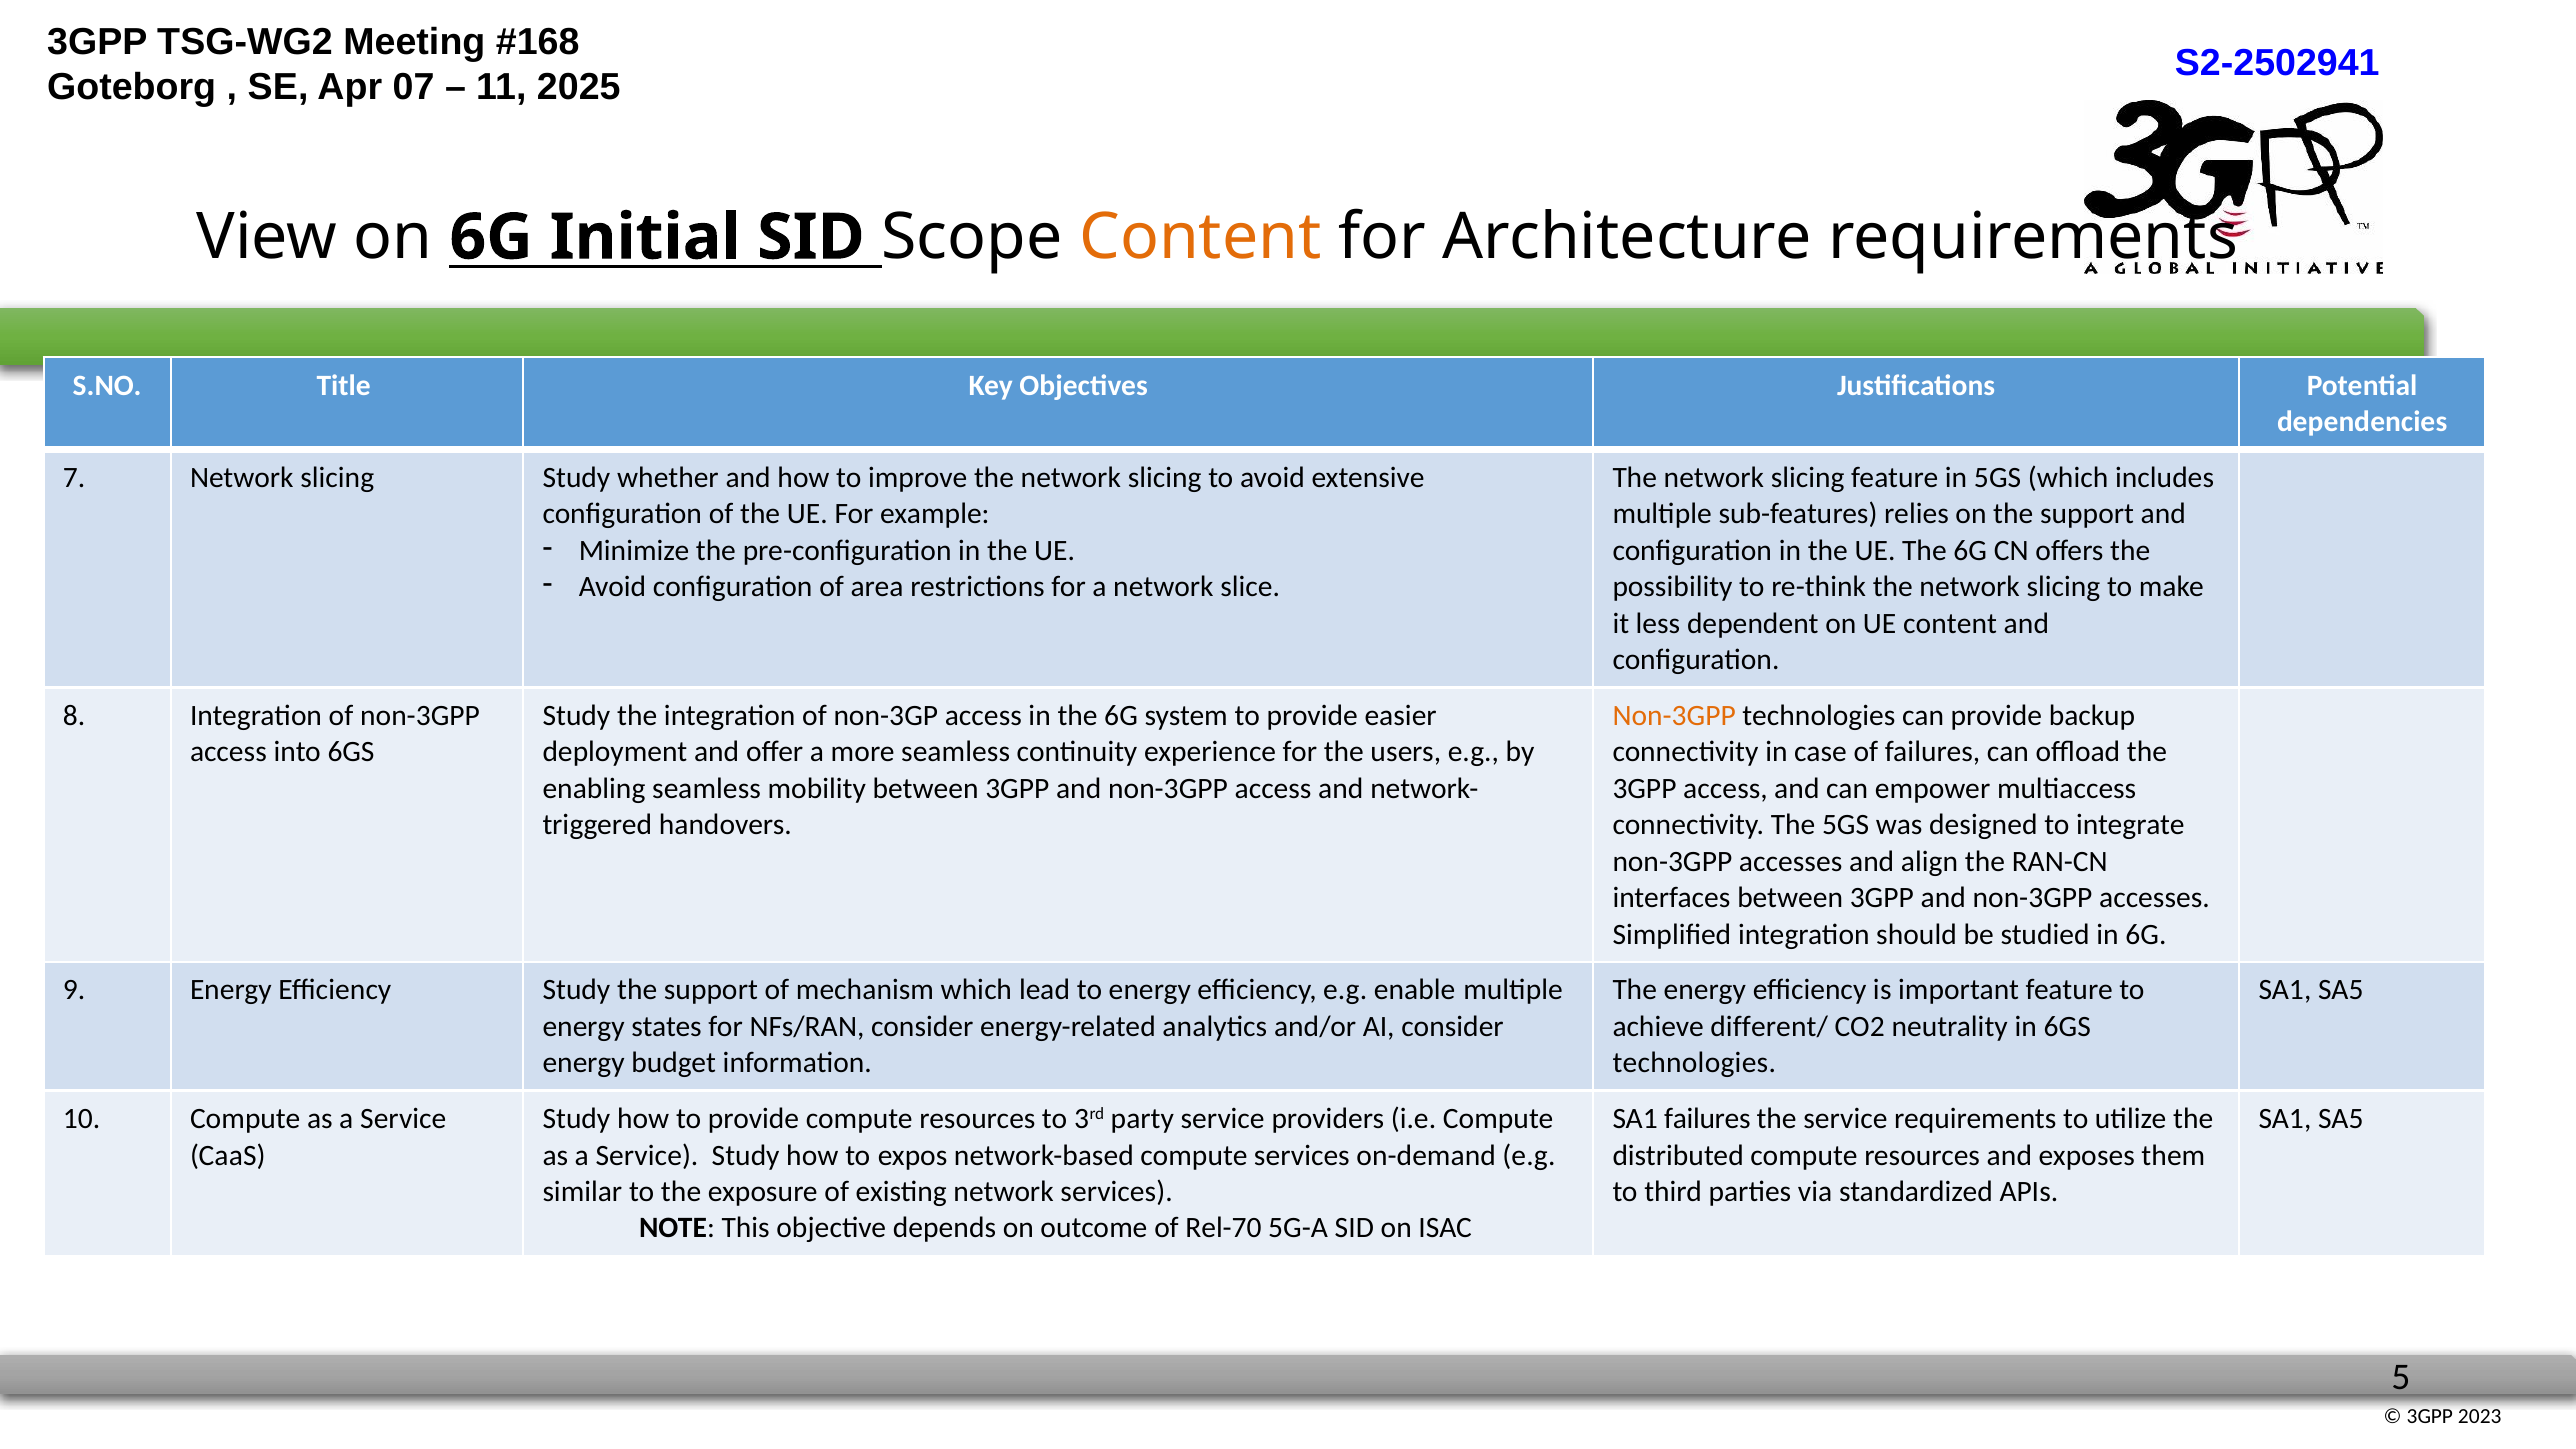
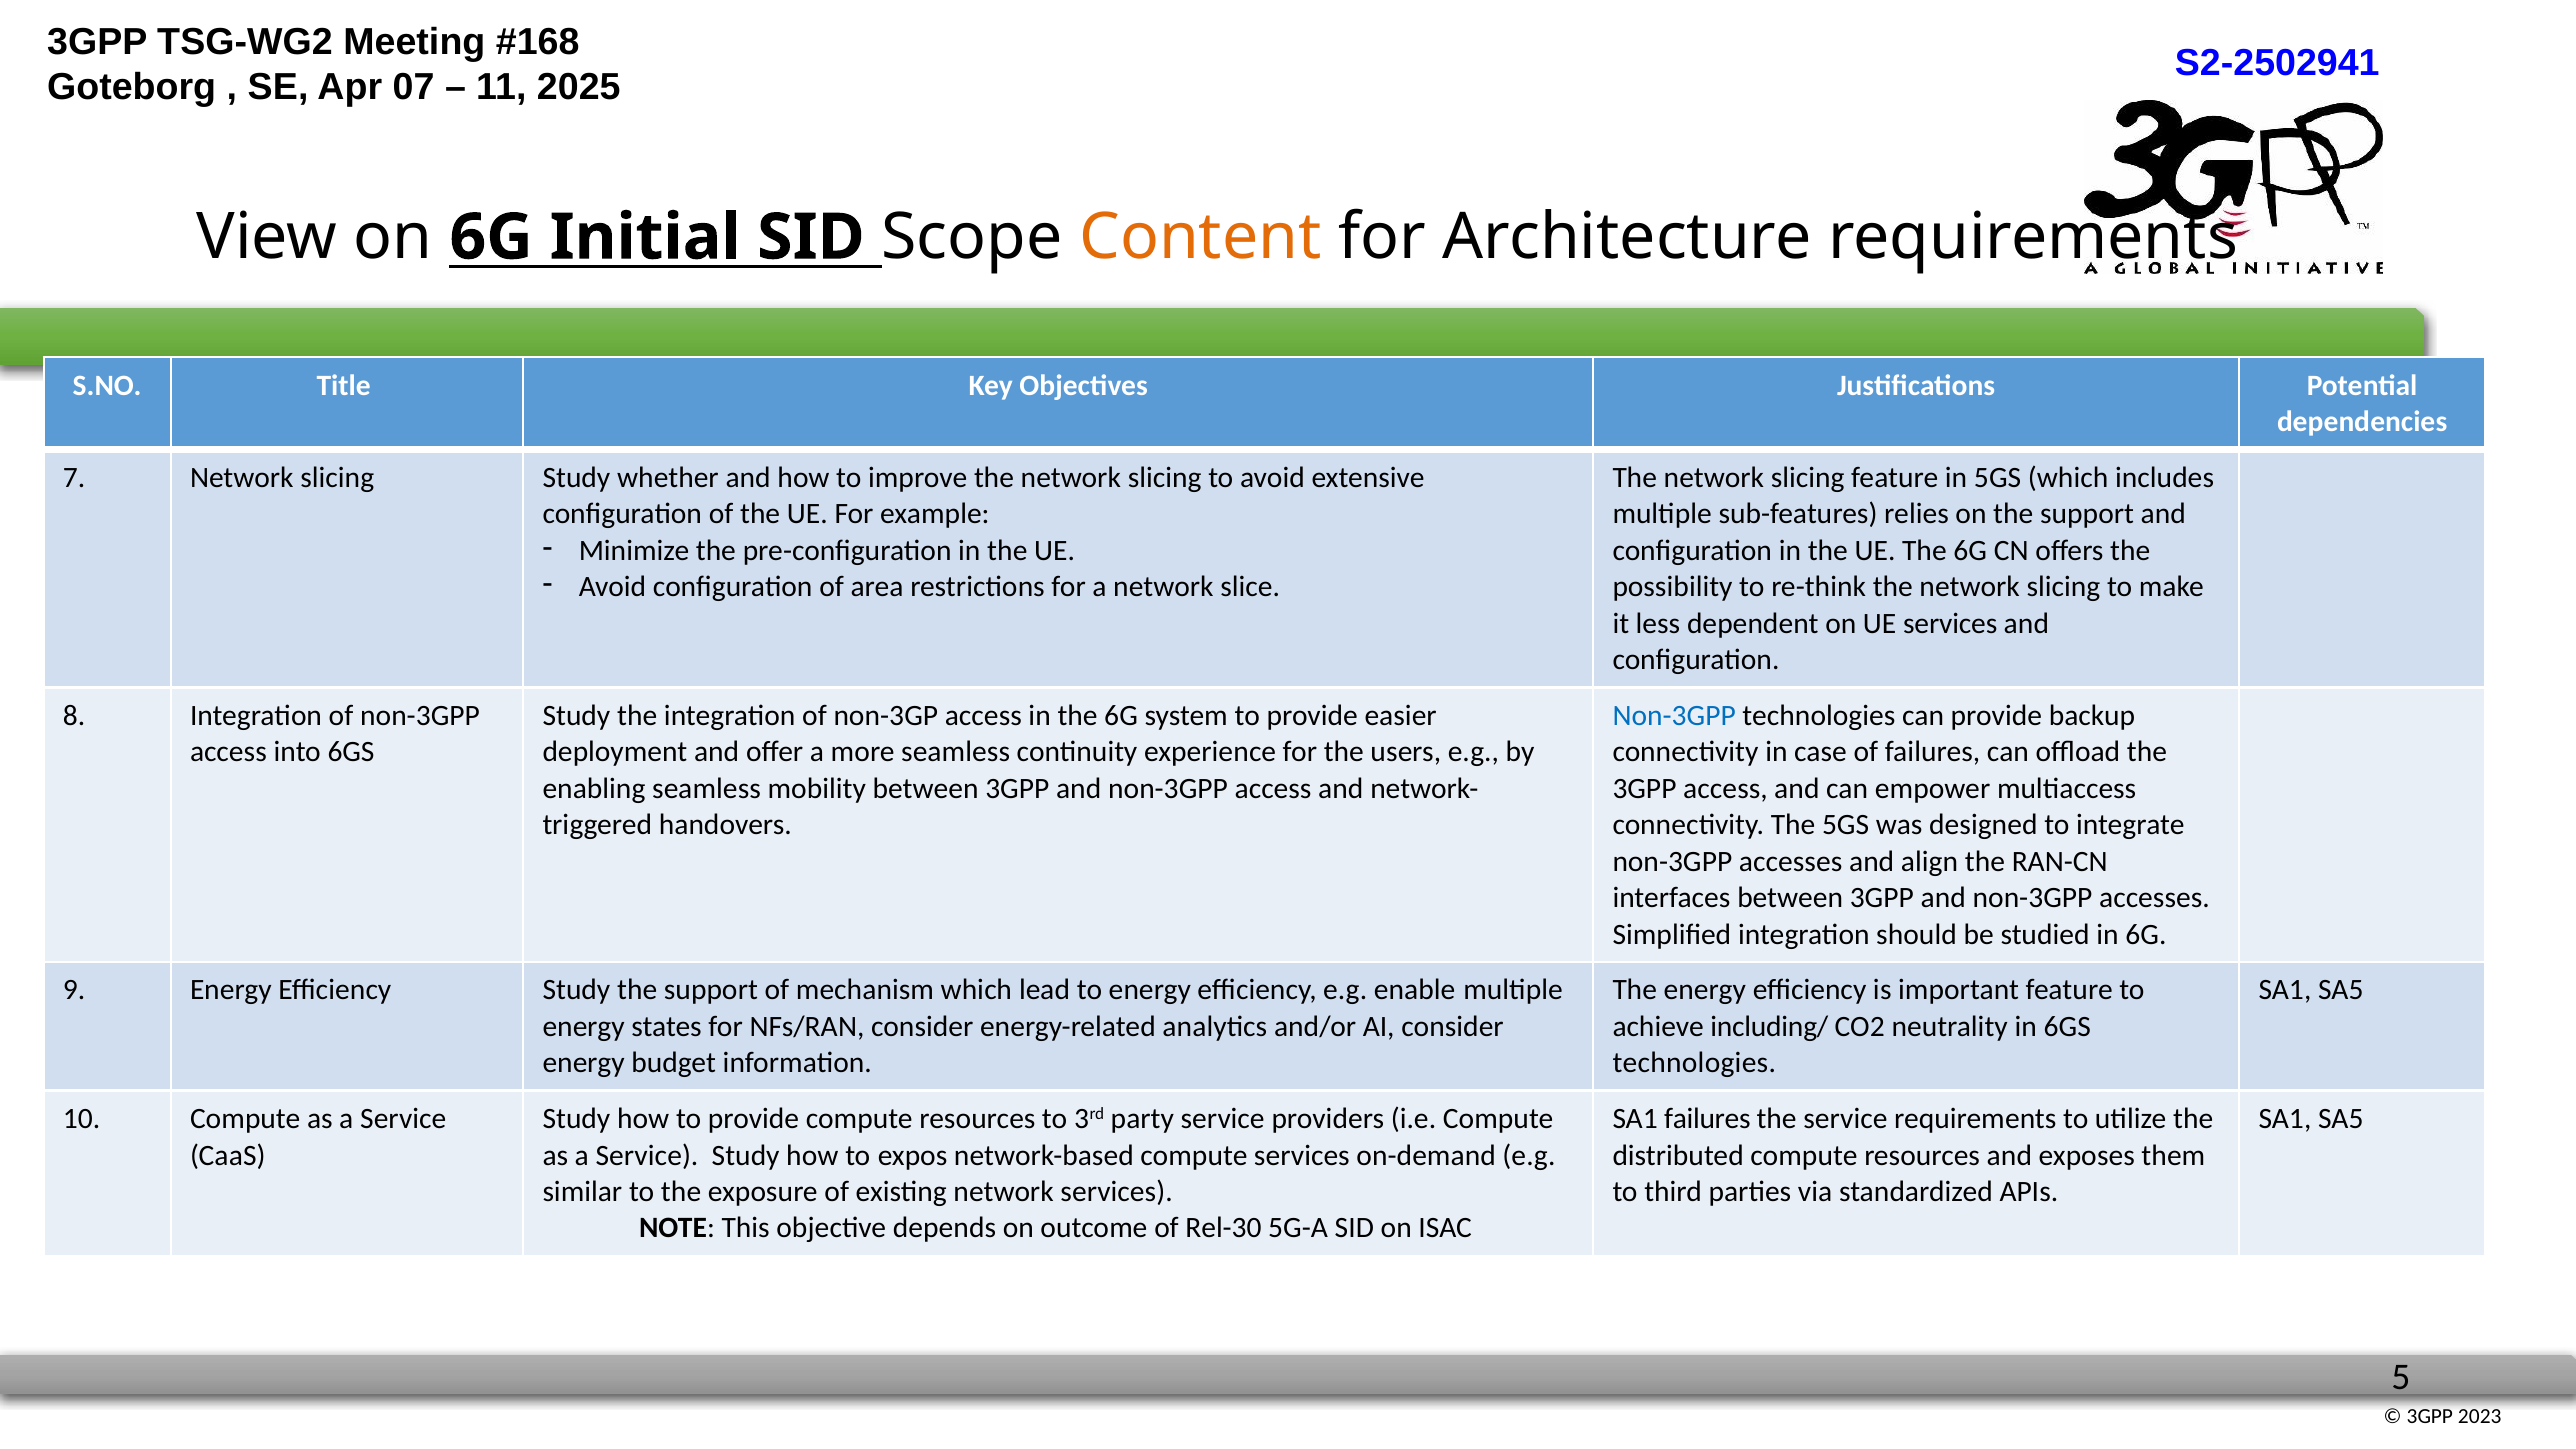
UE content: content -> services (1950, 623)
Non-3GPP colour: orange -> blue (1674, 716)
different/: different/ -> including/ (1769, 1027)
Rel-70: Rel-70 -> Rel-30 (1223, 1228)
